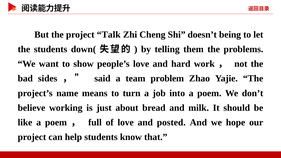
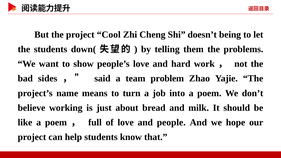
Talk: Talk -> Cool (109, 35)
posted: posted -> people (171, 122)
